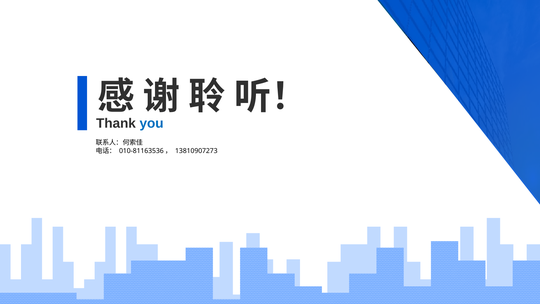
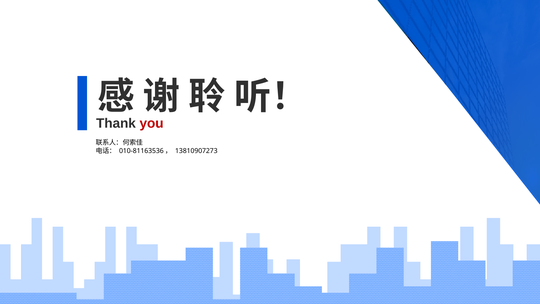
you colour: blue -> red (152, 123)
